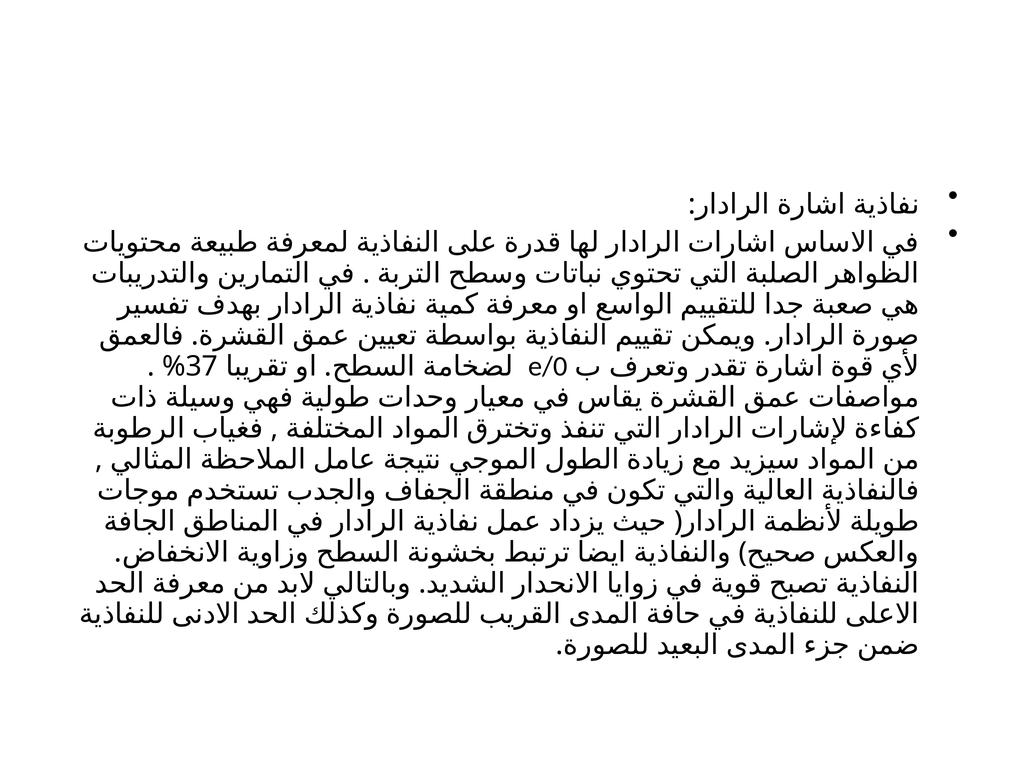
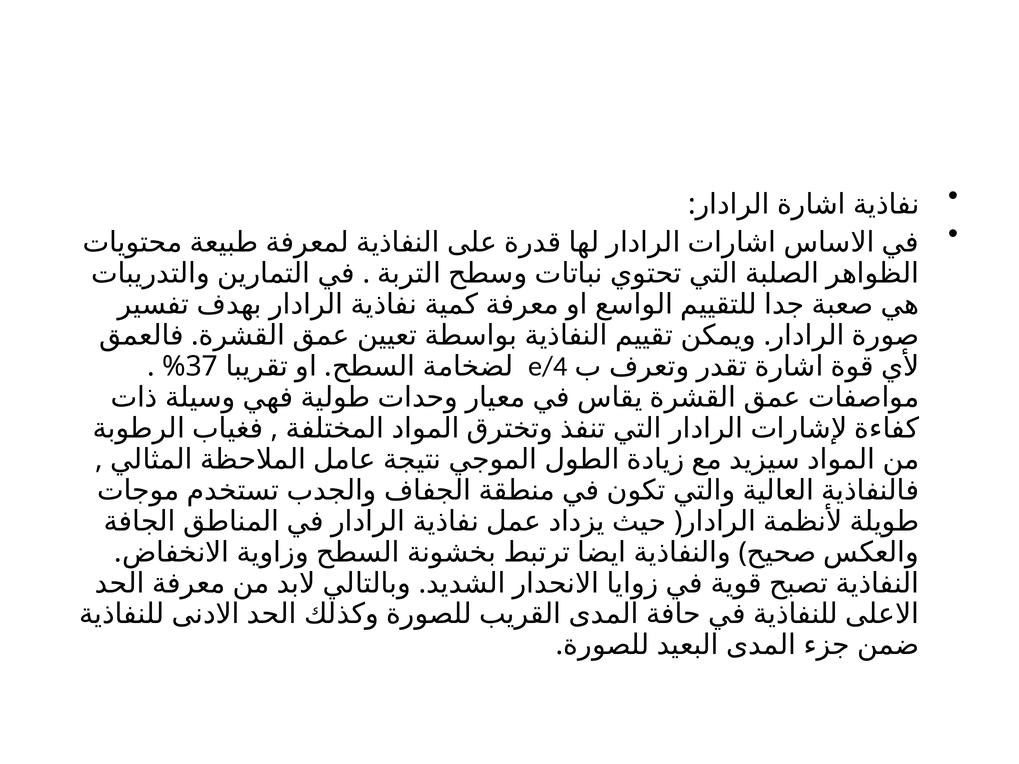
e/0: e/0 -> e/4 (548, 367)
